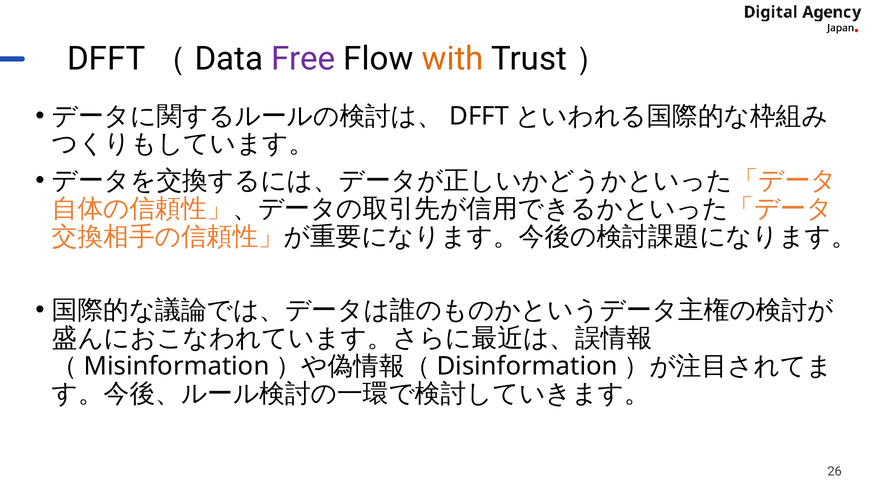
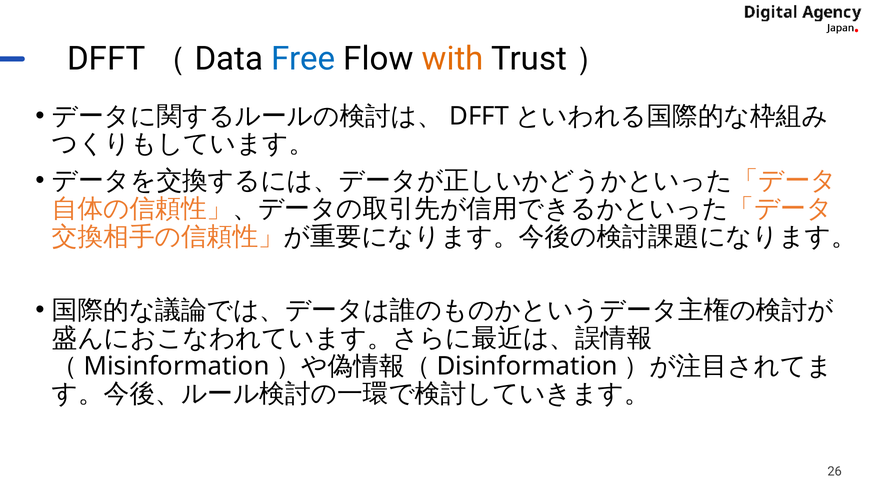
Free colour: purple -> blue (303, 59)
